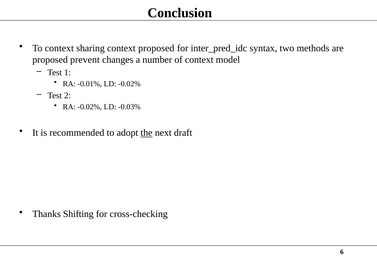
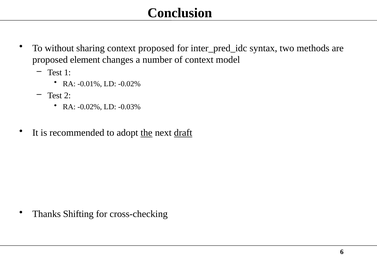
To context: context -> without (59, 48)
prevent: prevent -> element (85, 60)
draft underline: none -> present (183, 133)
